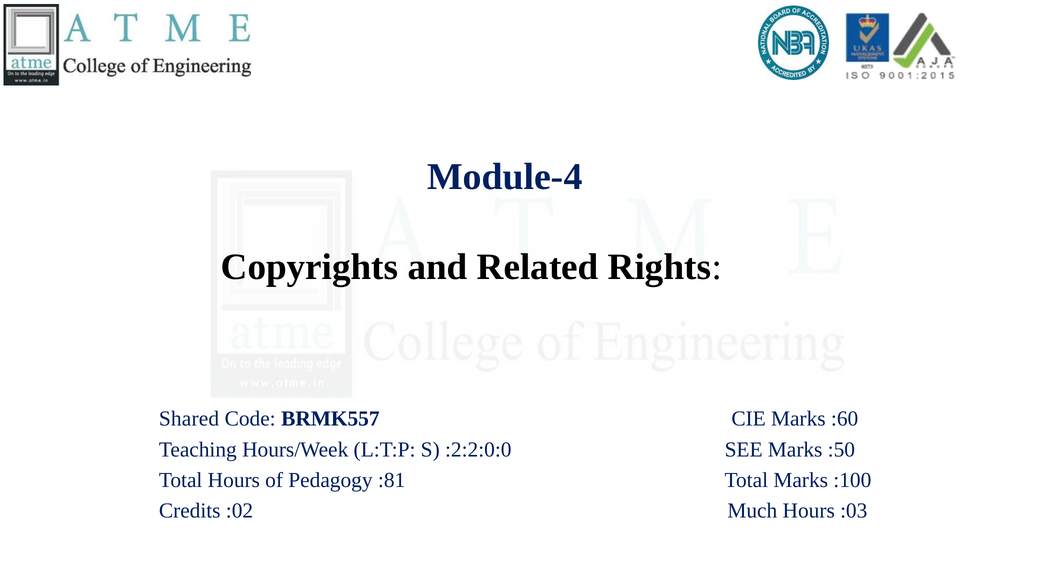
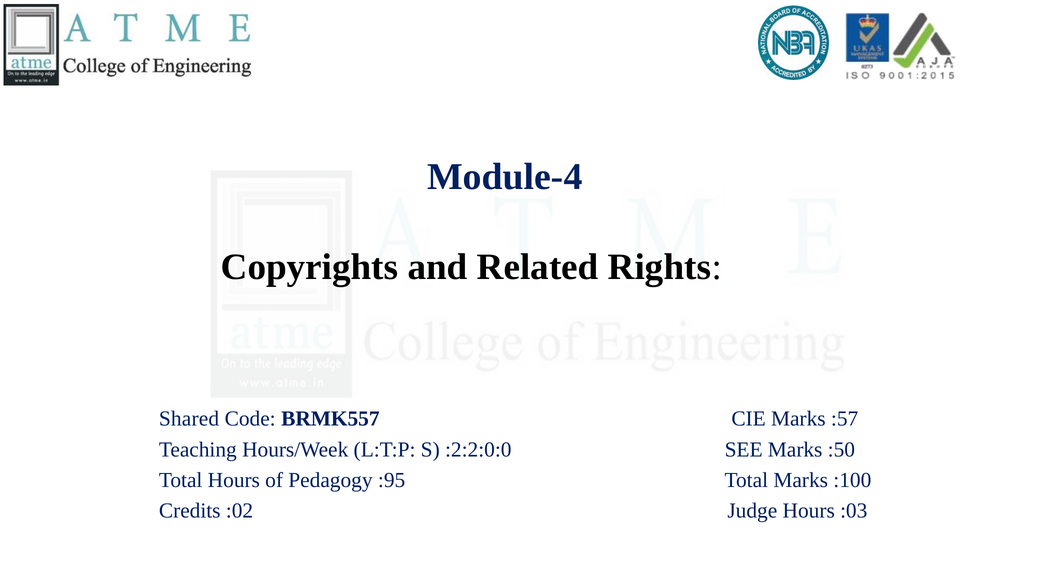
:60: :60 -> :57 (845, 419)
:81: :81 -> :95 (392, 480)
Much: Much -> Judge (752, 511)
